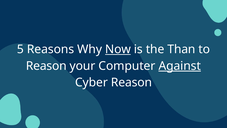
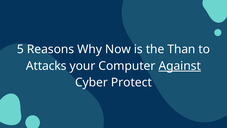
Now underline: present -> none (118, 49)
Reason: Reason -> Attacks (46, 66)
Cyber Reason: Reason -> Protect (131, 82)
